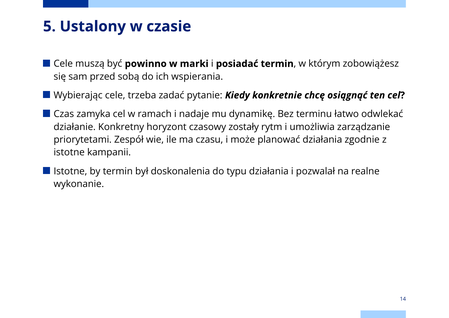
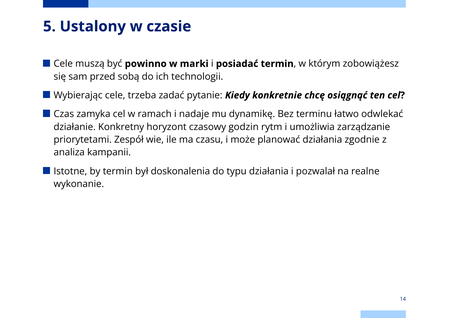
wspierania: wspierania -> technologii (197, 76)
zostały: zostały -> godzin (244, 127)
istotne: istotne -> analiza (69, 152)
